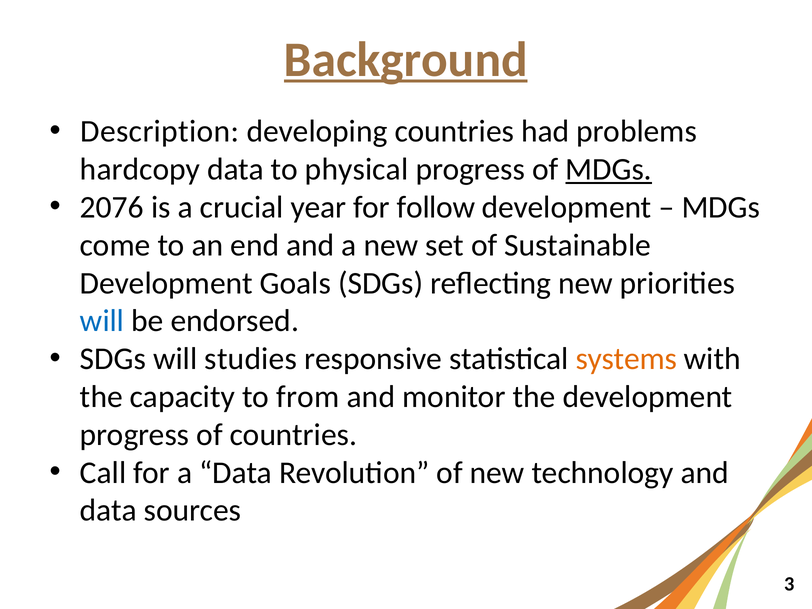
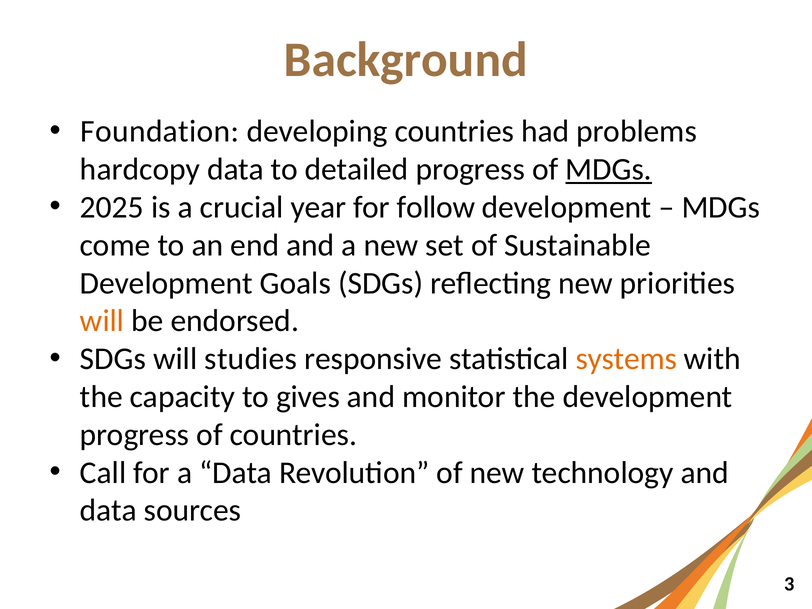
Background underline: present -> none (406, 60)
Description: Description -> Foundation (160, 131)
physical: physical -> detailed (357, 169)
2076: 2076 -> 2025 (112, 207)
will colour: blue -> orange (102, 321)
from: from -> gives (308, 397)
